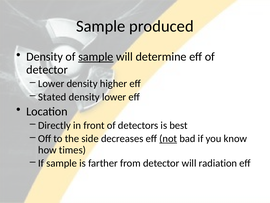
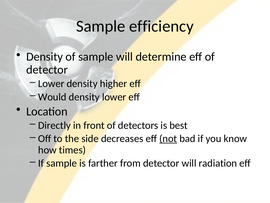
produced: produced -> efficiency (161, 26)
sample underline: present -> none (96, 57)
Stated: Stated -> Would (52, 97)
